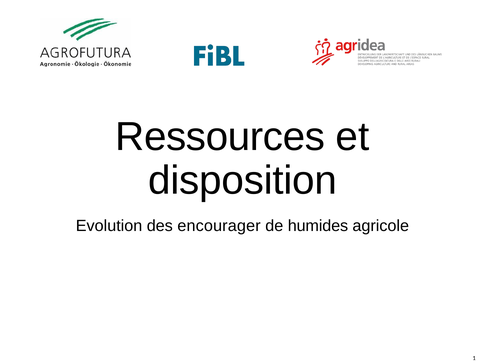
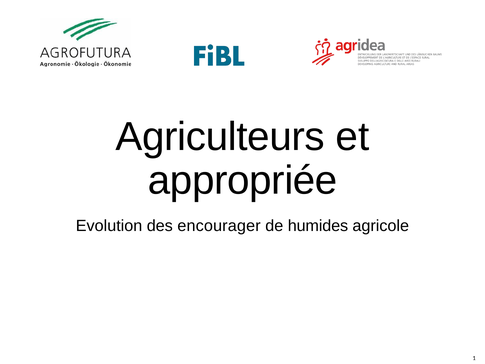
Ressources: Ressources -> Agriculteurs (220, 137)
disposition: disposition -> appropriée (243, 180)
